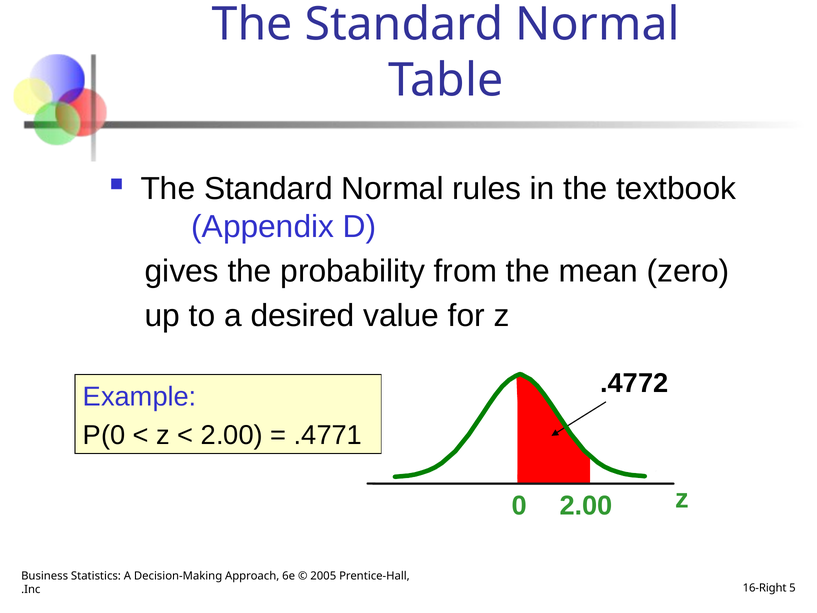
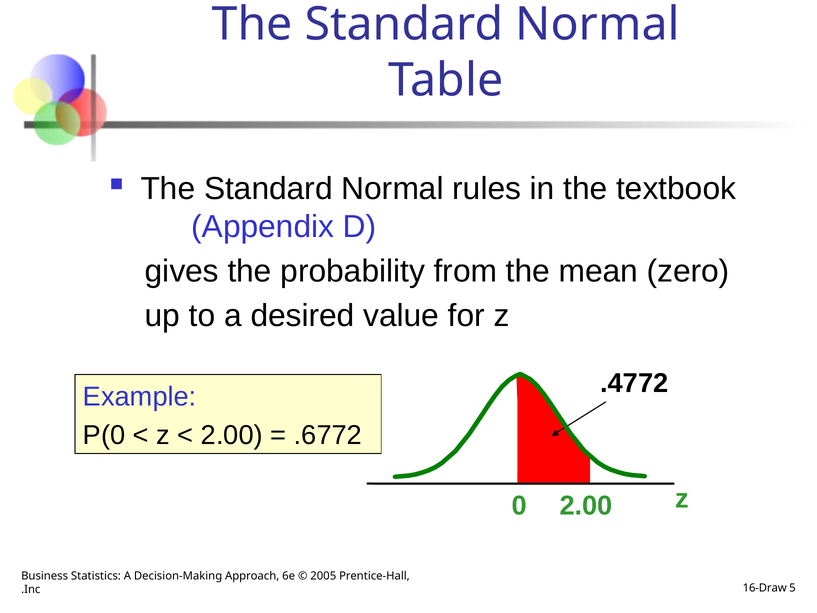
.4771: .4771 -> .6772 (328, 435)
Right: Right -> Draw (773, 588)
